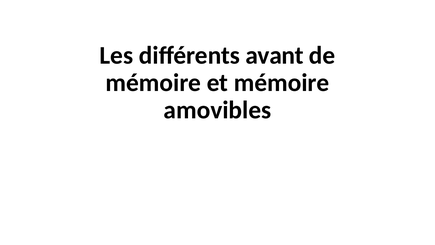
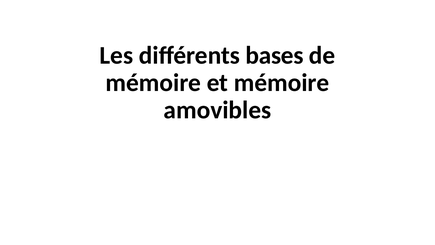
avant: avant -> bases (275, 55)
